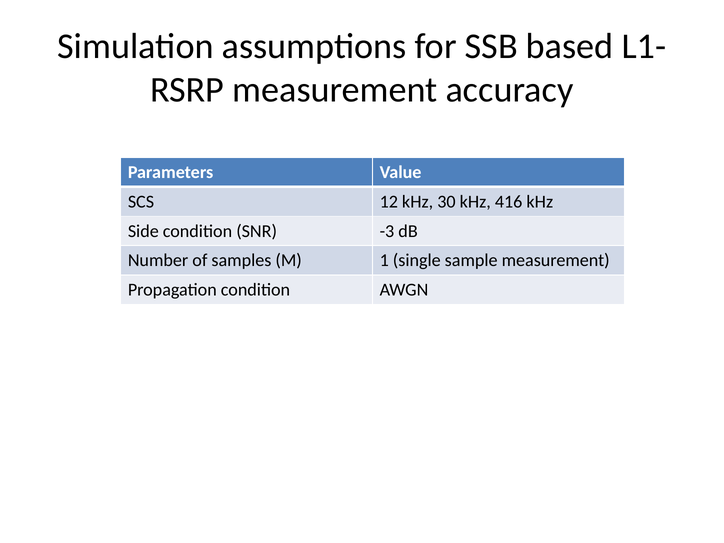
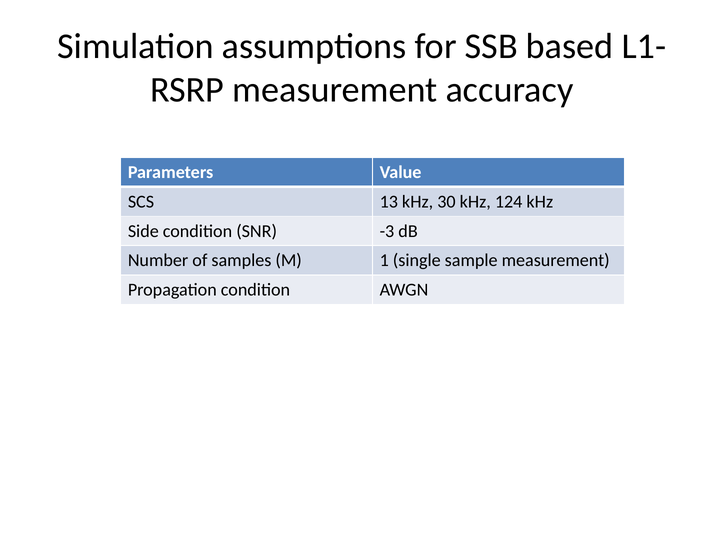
12: 12 -> 13 (389, 202)
416: 416 -> 124 (509, 202)
